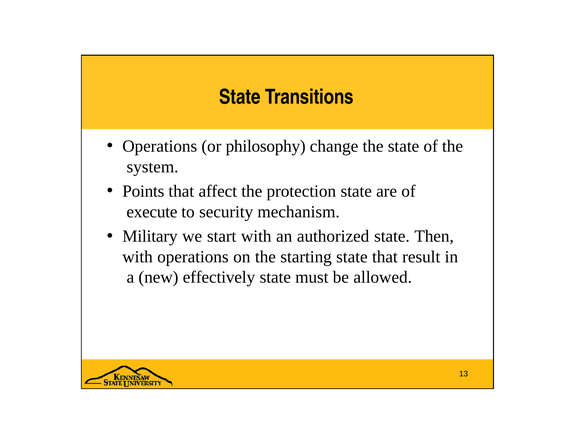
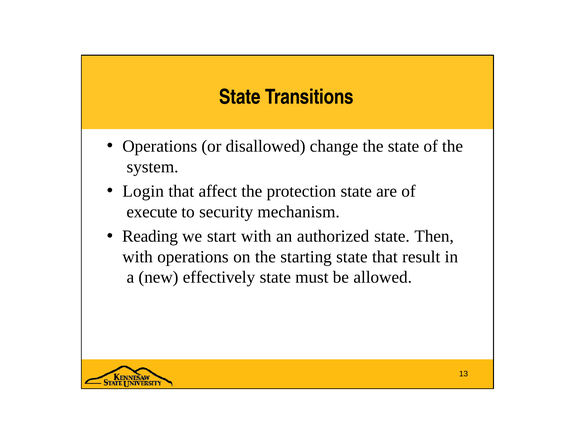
philosophy: philosophy -> disallowed (266, 146)
Points: Points -> Login (143, 191)
Military: Military -> Reading (150, 236)
